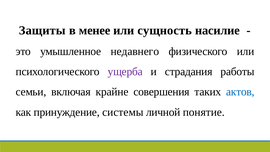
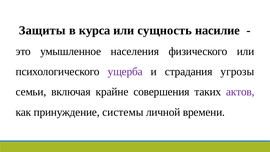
менее: менее -> курса (95, 30)
недавнего: недавнего -> населения (135, 51)
работы: работы -> угрозы (237, 72)
актов colour: blue -> purple (240, 92)
понятие: понятие -> времени (204, 112)
